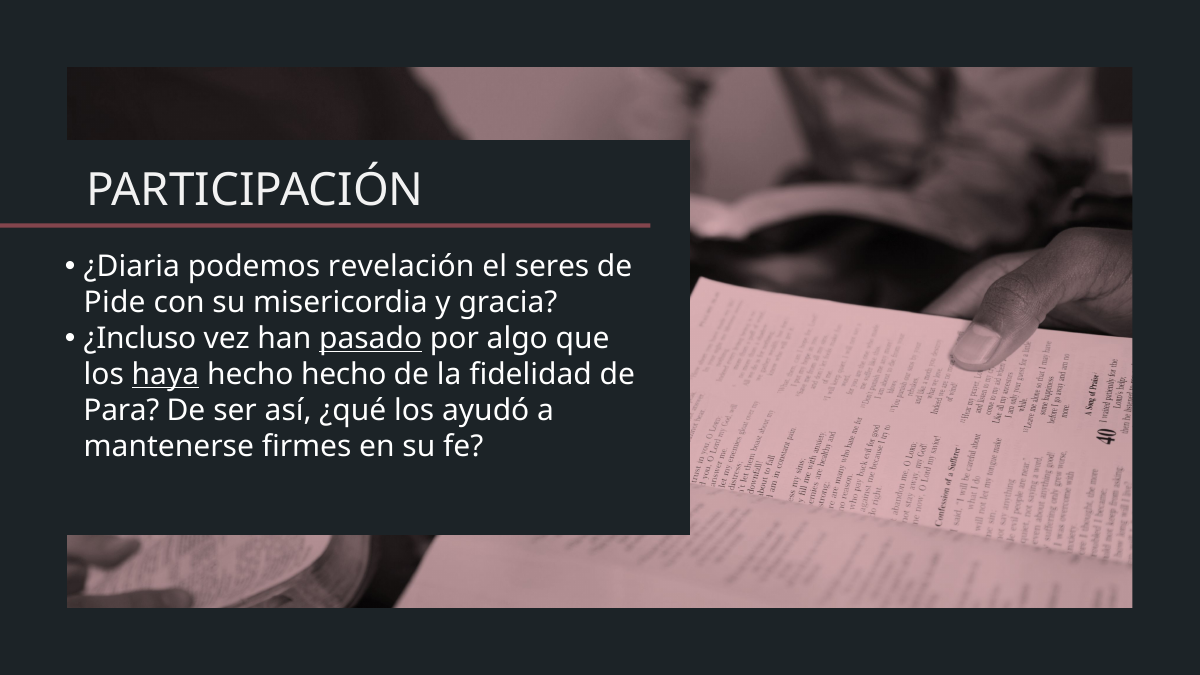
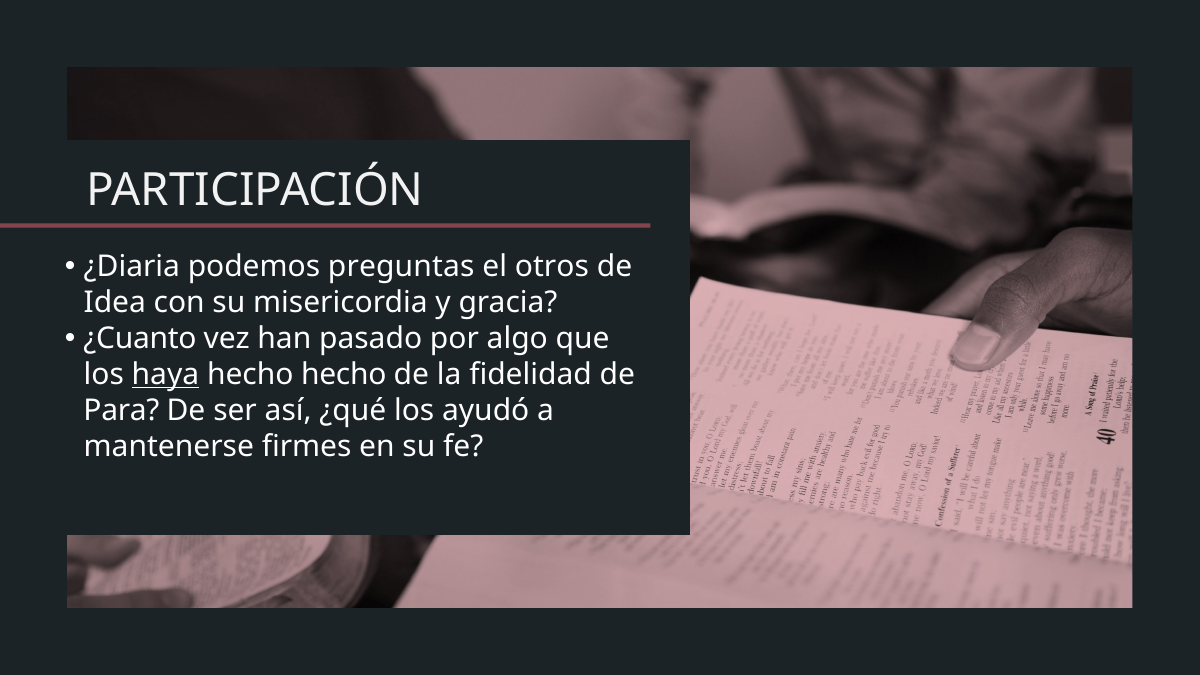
revelación: revelación -> preguntas (401, 267)
seres: seres -> otros (552, 267)
Pide: Pide -> Idea (115, 303)
¿Incluso: ¿Incluso -> ¿Cuanto (140, 339)
pasado underline: present -> none (371, 339)
